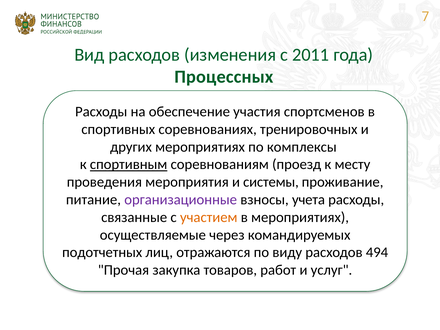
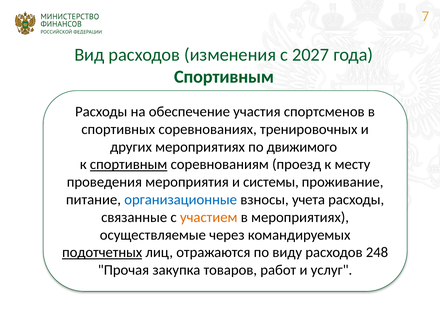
2011: 2011 -> 2027 (311, 55)
Процессных: Процессных -> Спортивным (224, 77)
комплексы: комплексы -> движимого (302, 147)
организационные colour: purple -> blue (181, 200)
подотчетных underline: none -> present (102, 252)
494: 494 -> 248 (377, 252)
